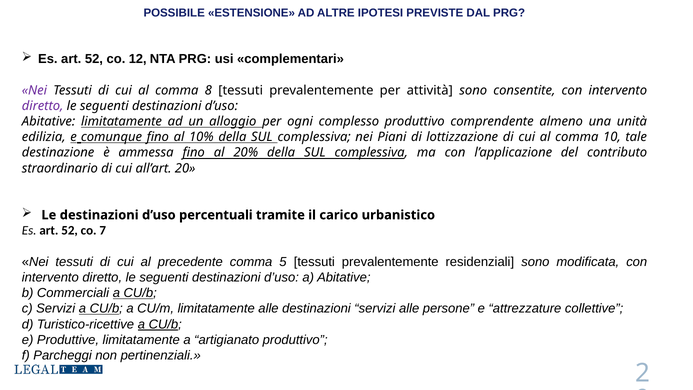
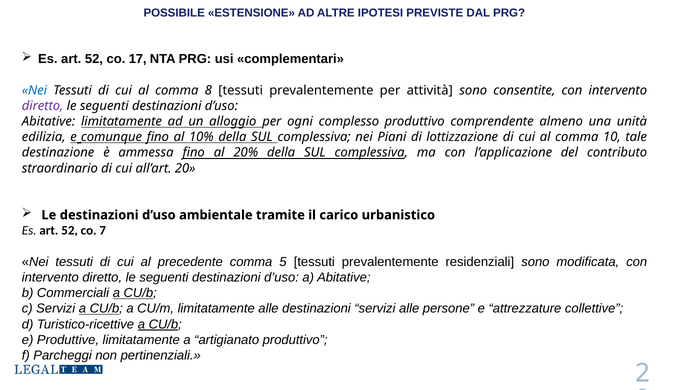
12: 12 -> 17 (138, 59)
Nei colour: purple -> blue (34, 90)
percentuali: percentuali -> ambientale (216, 215)
